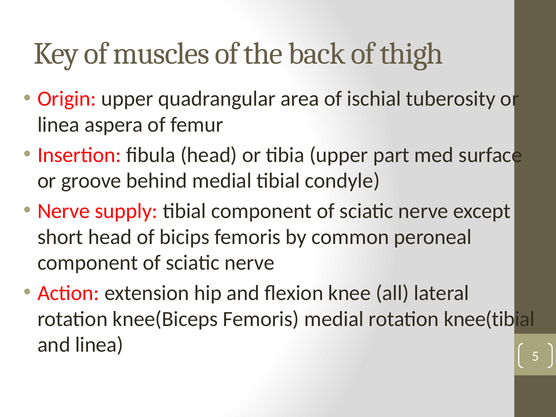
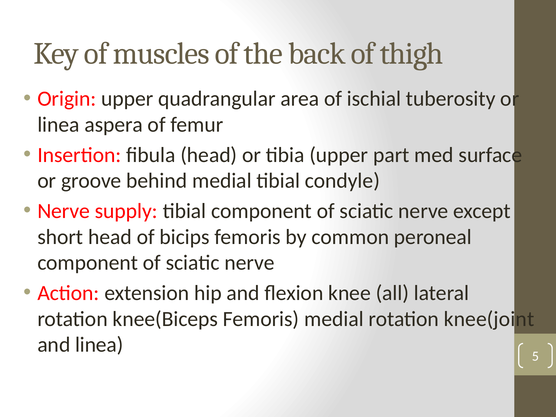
knee(tibial: knee(tibial -> knee(joint (489, 319)
